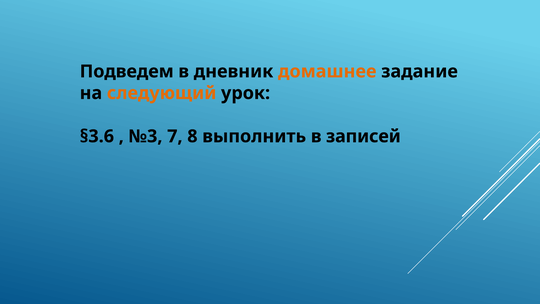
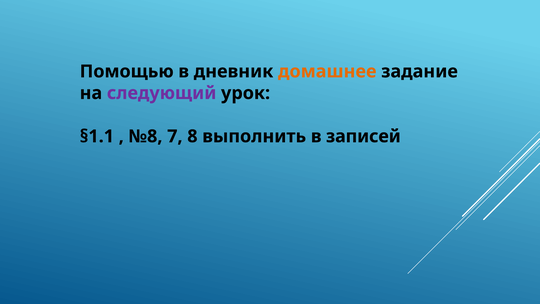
Подведем: Подведем -> Помощью (127, 71)
следующий colour: orange -> purple (162, 93)
§3.6: §3.6 -> §1.1 (97, 136)
№3: №3 -> №8 (146, 136)
